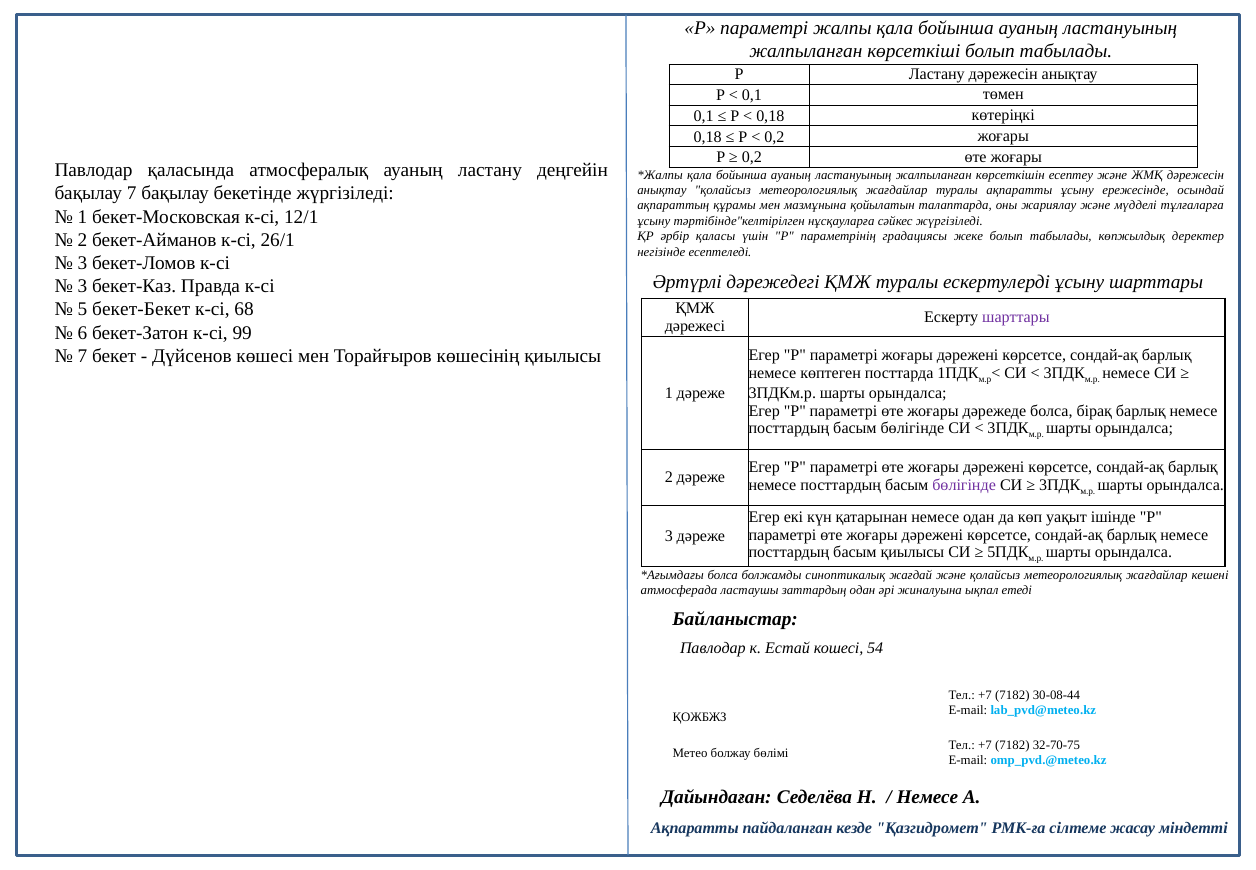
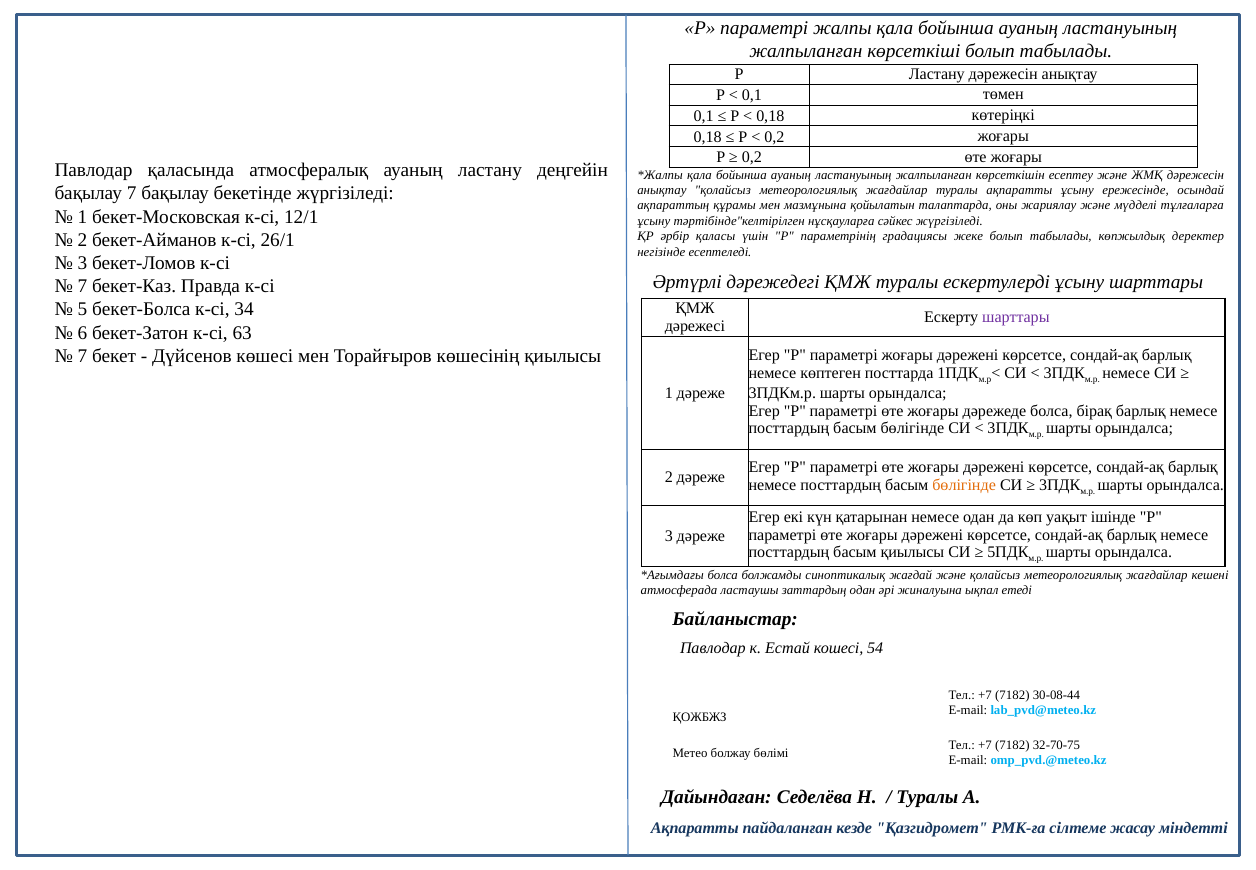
3: 3 -> 7 (83, 286)
бекет-Бекет: бекет-Бекет -> бекет-Болса (141, 309)
68: 68 -> 34 (244, 309)
99: 99 -> 63 (242, 333)
бөлігінде colour: purple -> orange (964, 485)
Немесе: Немесе -> Туралы (927, 797)
